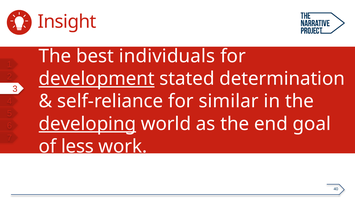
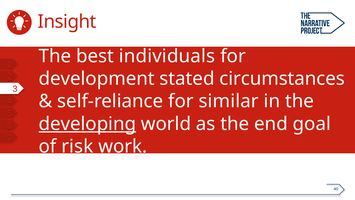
development underline: present -> none (97, 79)
determination: determination -> circumstances (282, 79)
less: less -> risk (77, 146)
